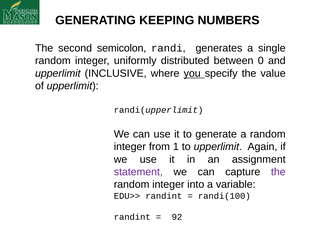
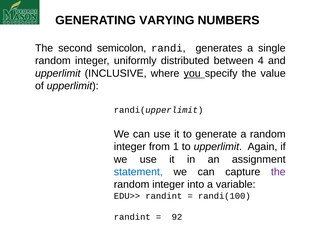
KEEPING: KEEPING -> VARYING (167, 20)
0: 0 -> 4 (261, 61)
statement colour: purple -> blue (138, 172)
